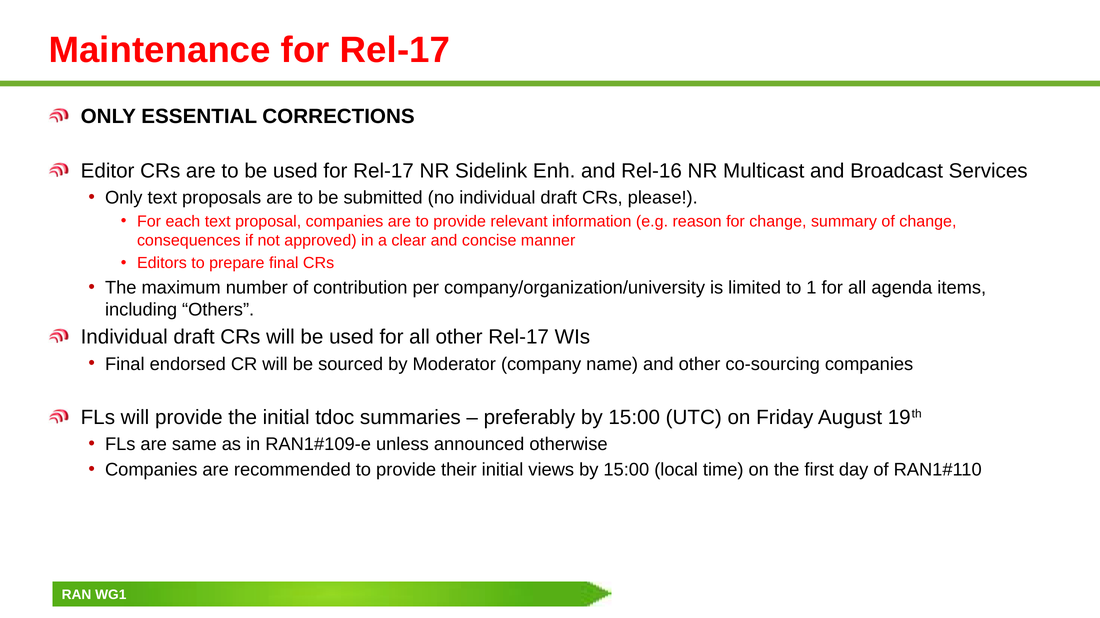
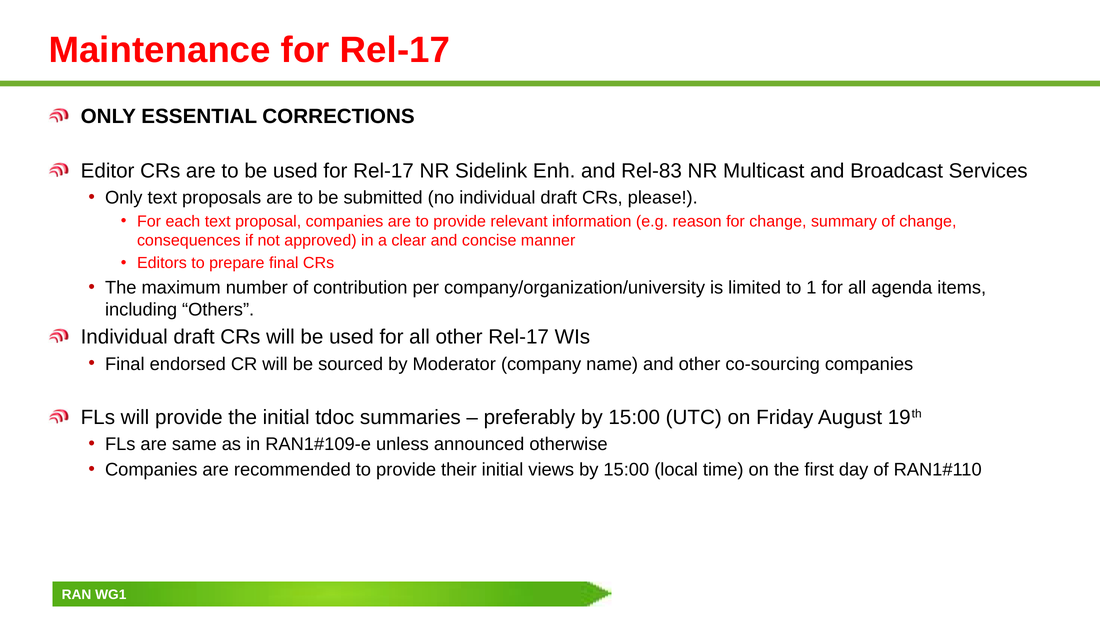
Rel-16: Rel-16 -> Rel-83 (652, 171)
